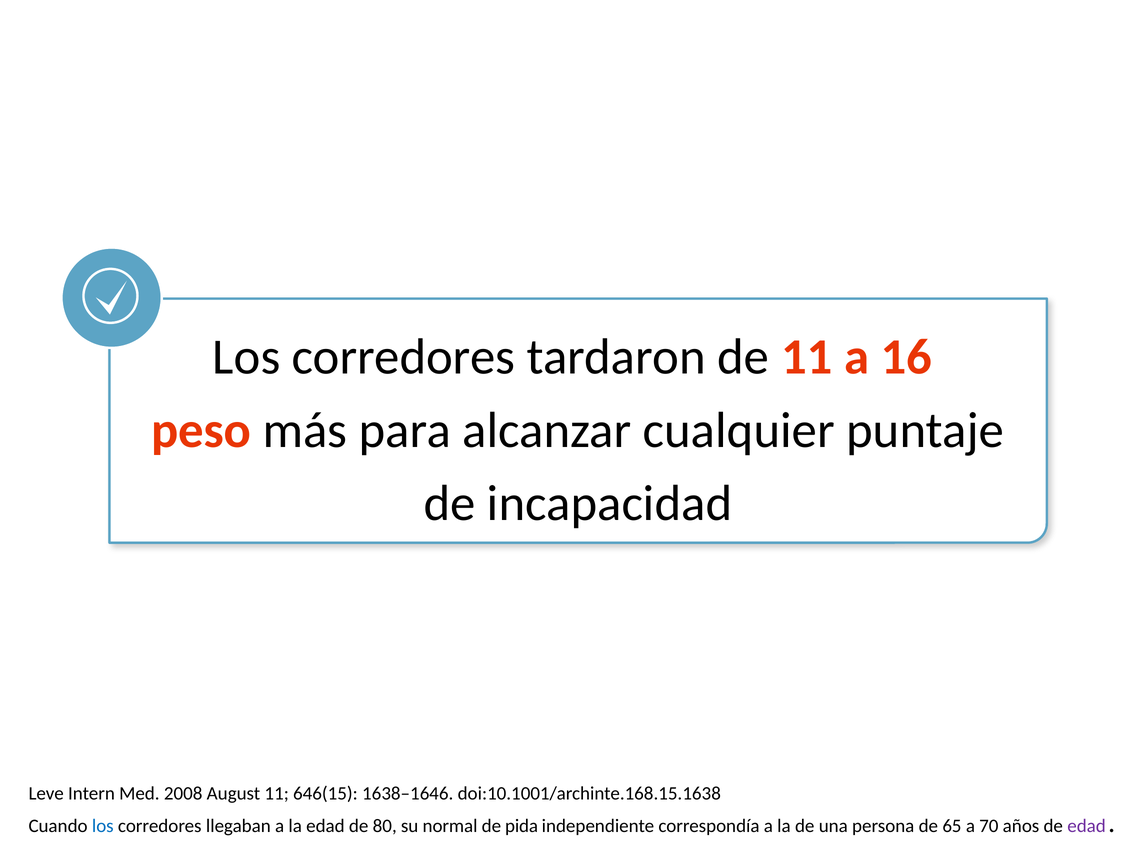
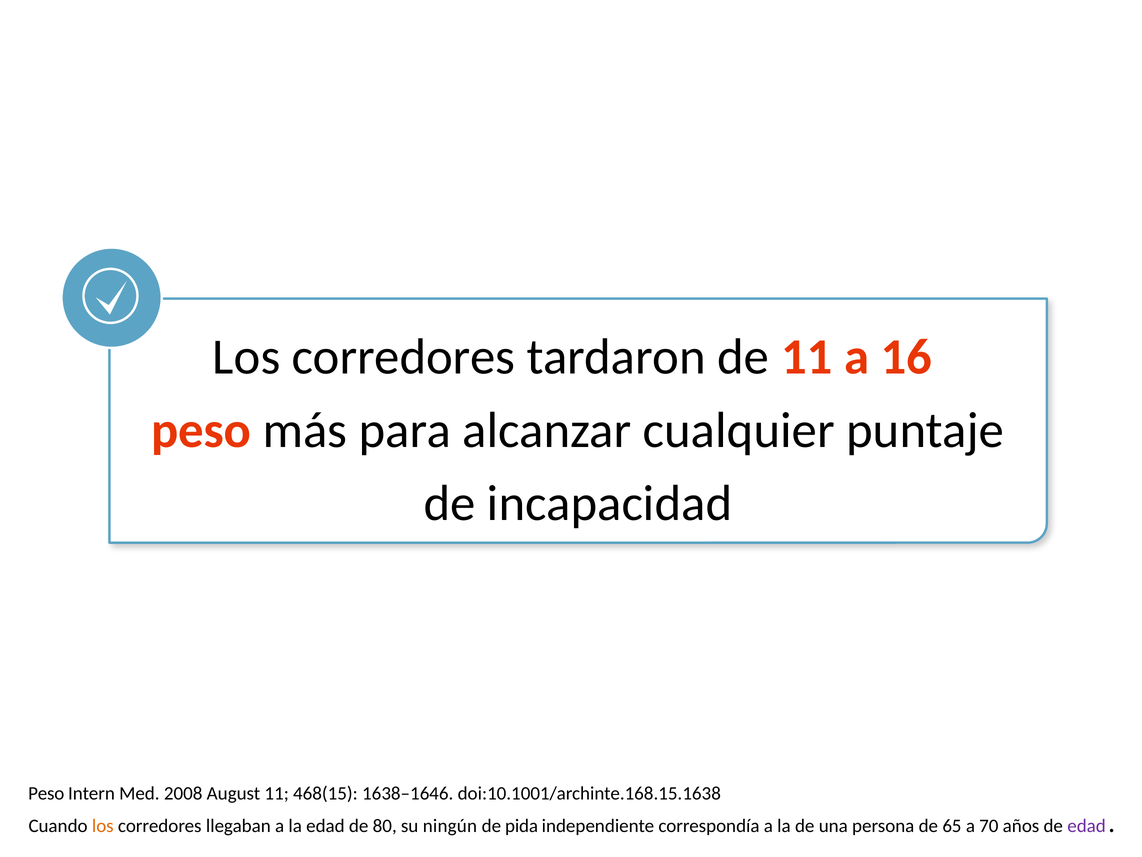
Leve: Leve -> Peso (46, 793)
646(15: 646(15 -> 468(15 (325, 793)
los colour: blue -> orange (103, 825)
normal: normal -> ningún (450, 825)
